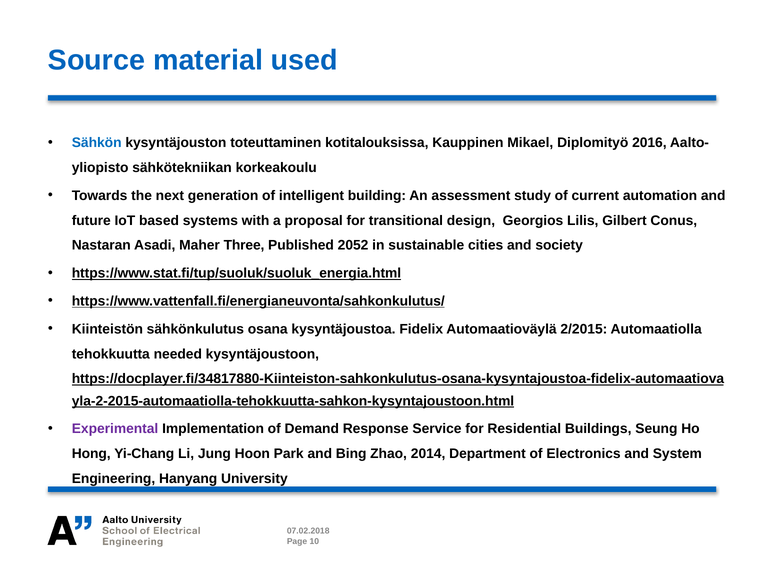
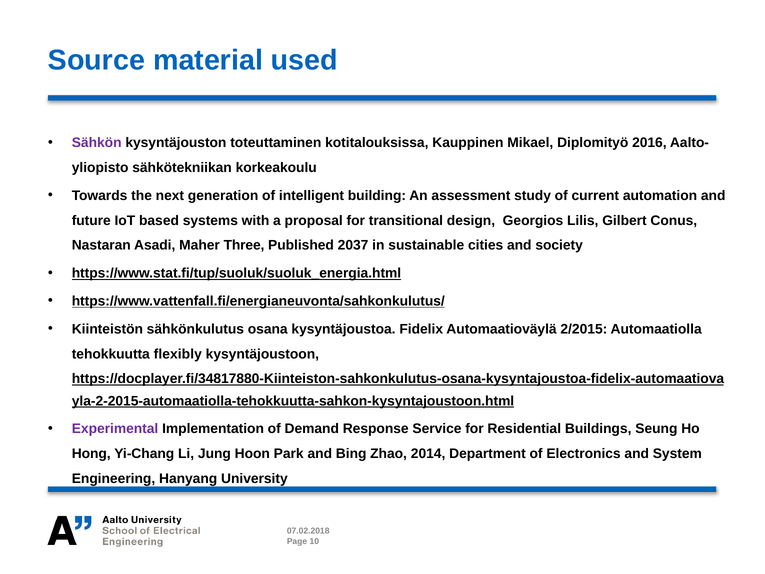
Sähkön colour: blue -> purple (97, 143)
2052: 2052 -> 2037 (353, 245)
needed: needed -> flexibly (178, 354)
